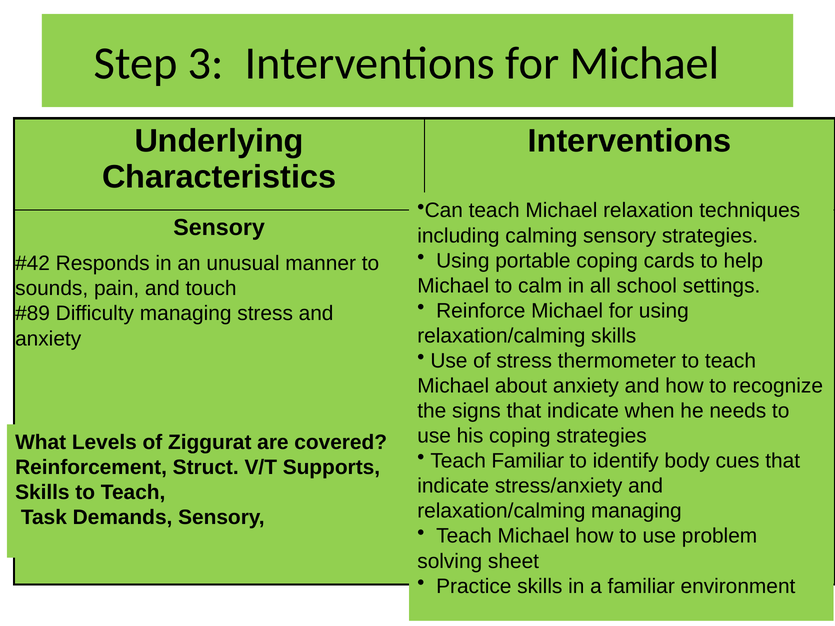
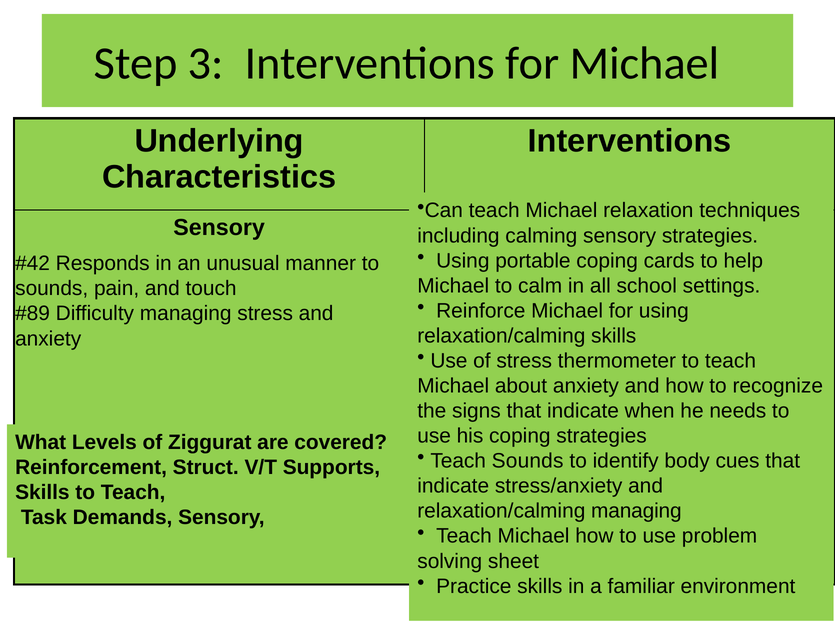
Teach Familiar: Familiar -> Sounds (528, 461)
